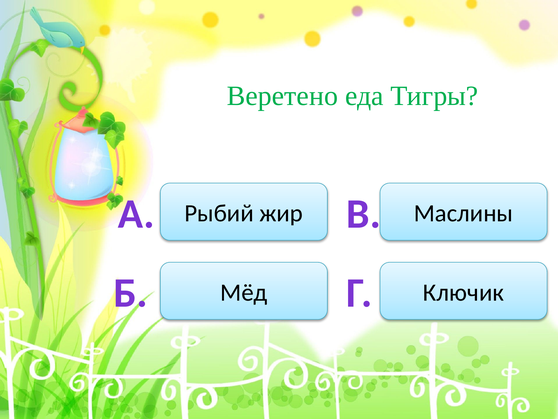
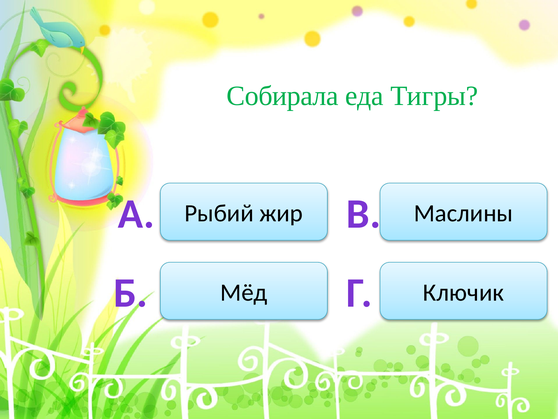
Веретено: Веретено -> Собирала (283, 96)
